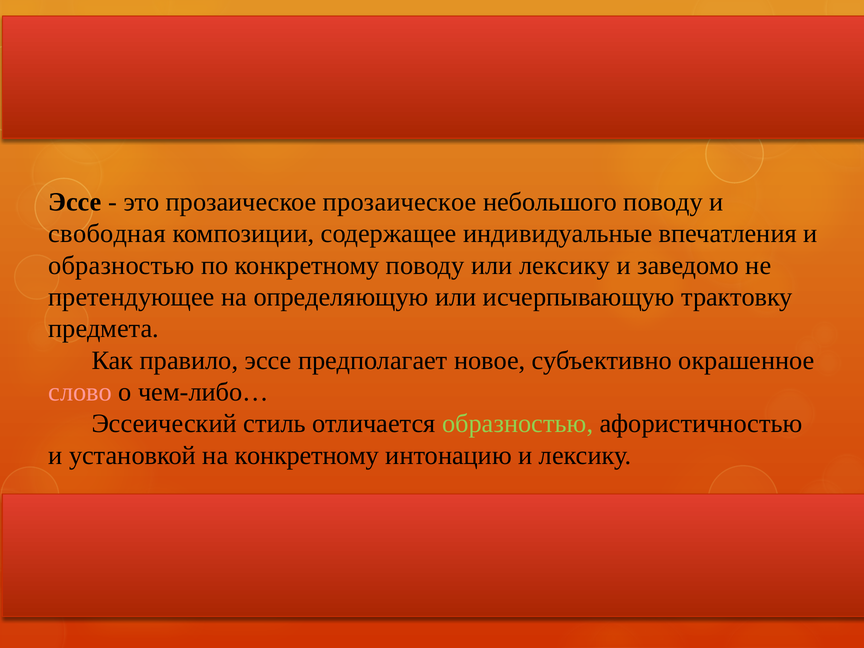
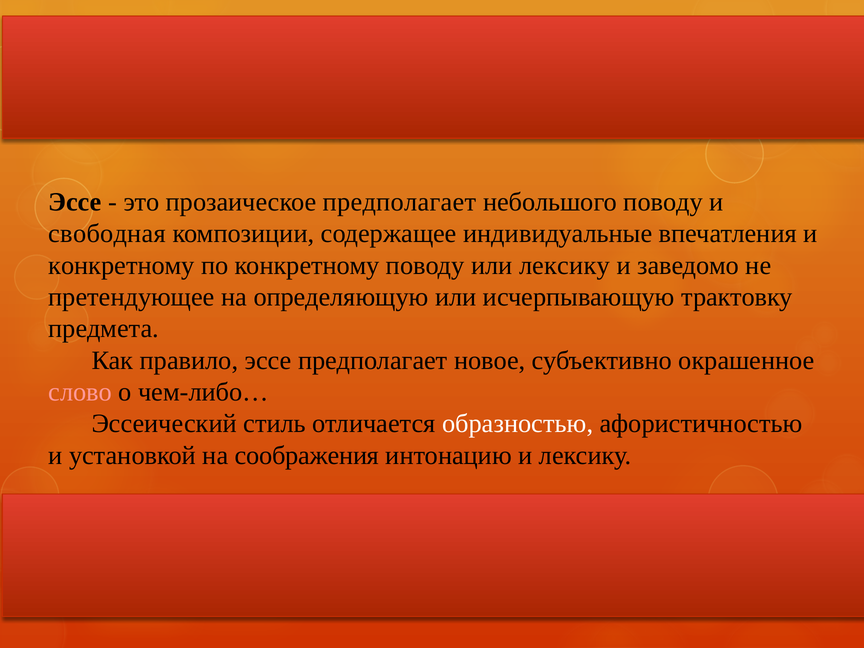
прозаическое прозаическое: прозаическое -> предполагает (399, 202)
образностью: образностью -> конкретному (122, 265)
образностью colour: light green -> white (518, 424)
на конкретному: конкретному -> соображения (307, 455)
